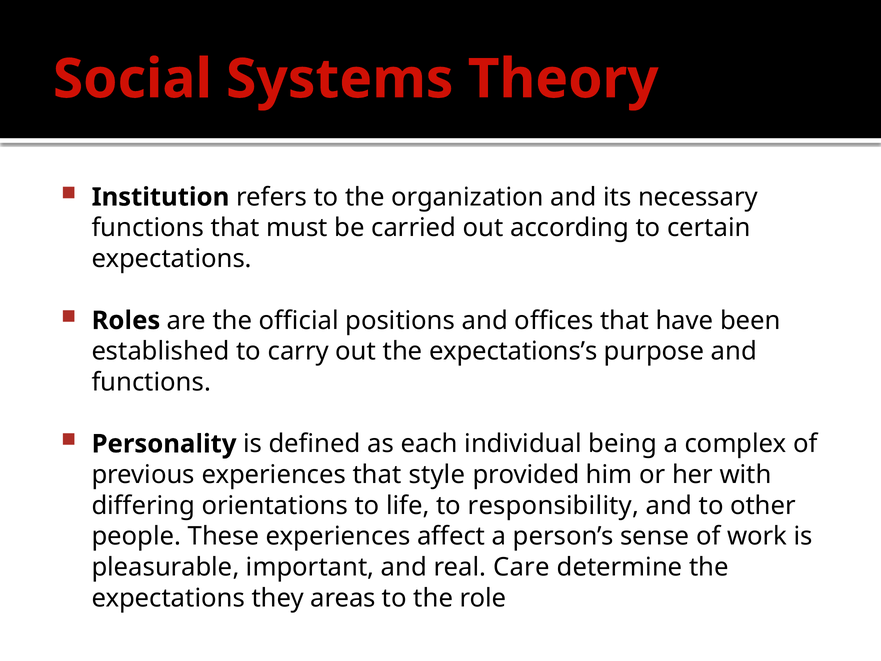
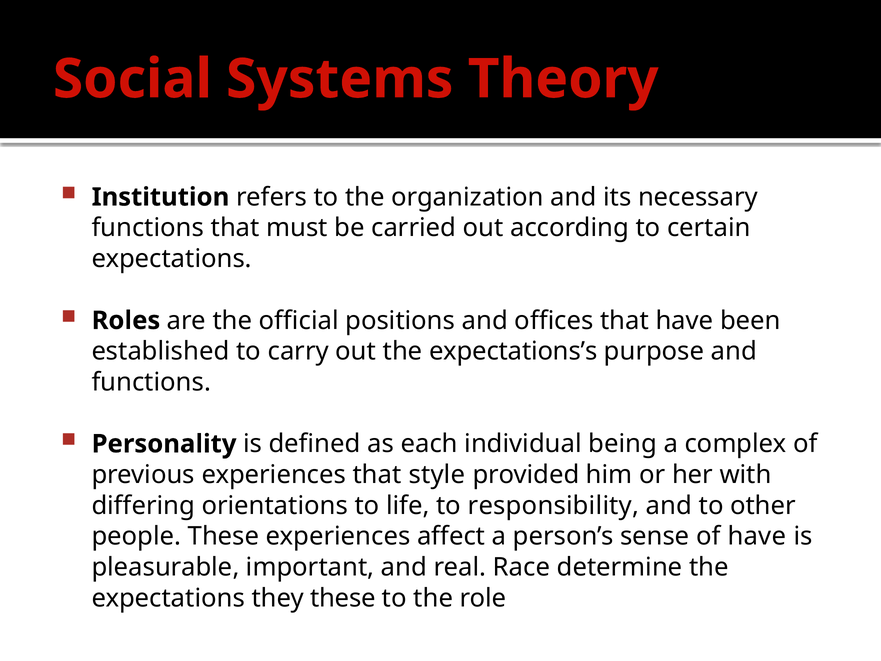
of work: work -> have (757, 536)
Care: Care -> Race (521, 567)
they areas: areas -> these (343, 598)
